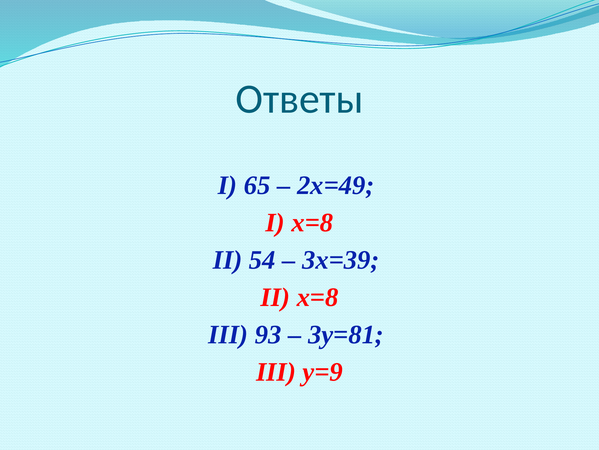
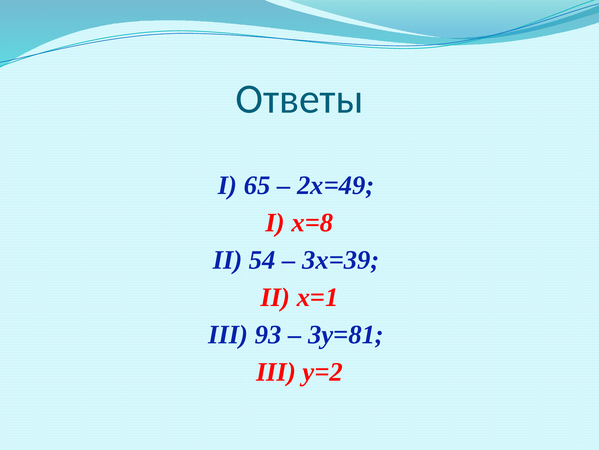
II х=8: х=8 -> х=1 (318, 297)
у=9: у=9 -> у=2 (323, 371)
